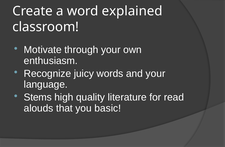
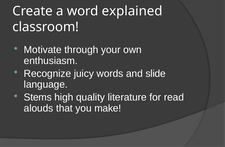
and your: your -> slide (156, 73)
basic: basic -> make (108, 108)
